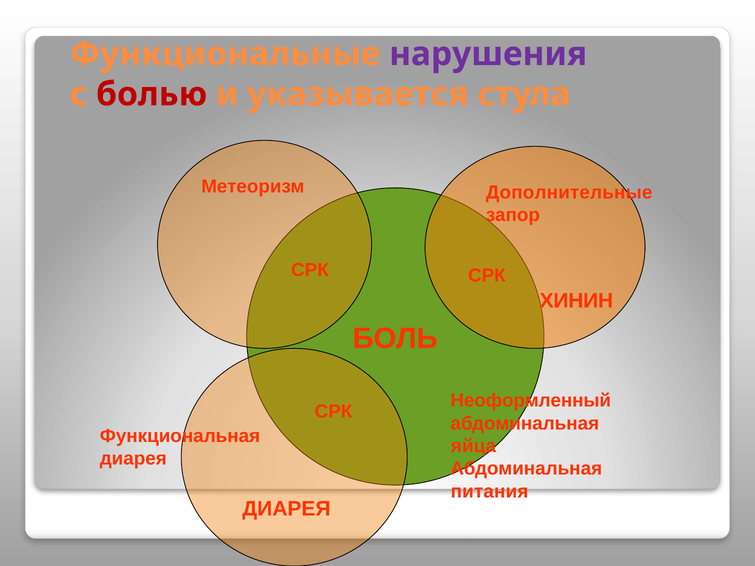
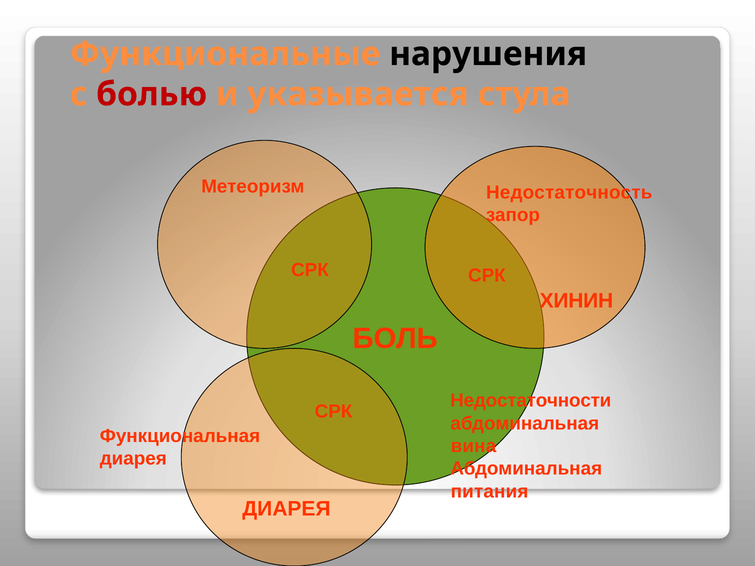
нарушения colour: purple -> black (488, 54)
Дополнительные: Дополнительные -> Недостаточность (569, 193)
Неоформленный: Неоформленный -> Недостаточности (531, 401)
яйца: яйца -> вина (473, 446)
